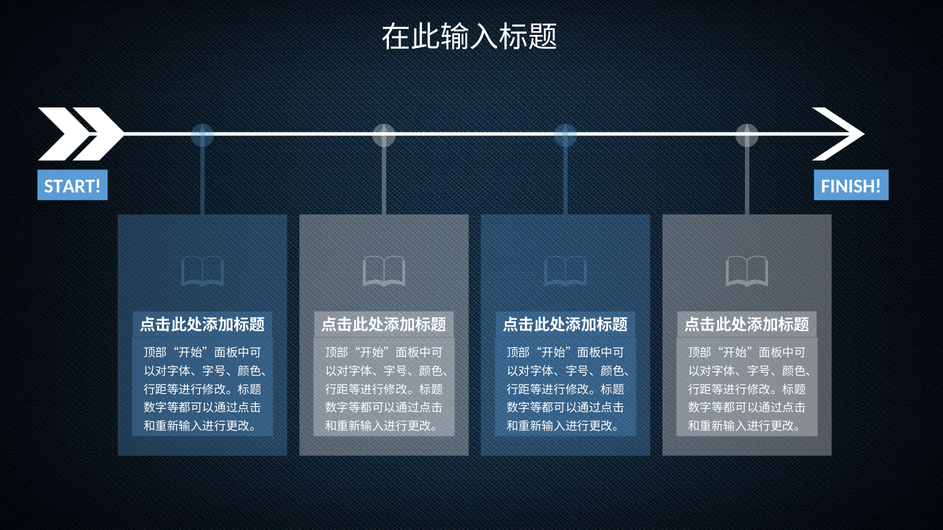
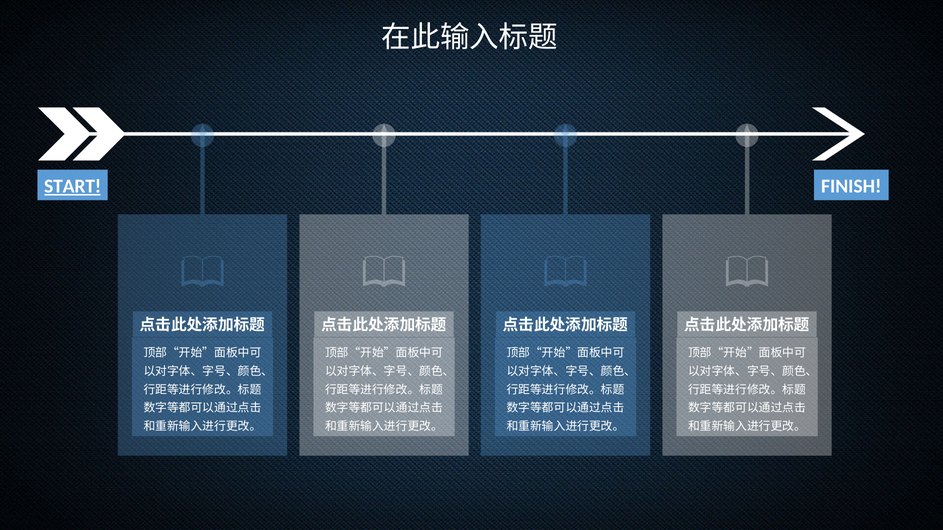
START underline: none -> present (73, 187)
